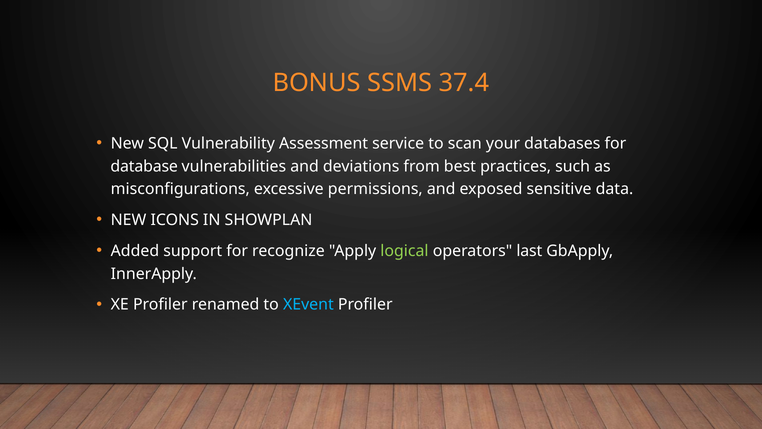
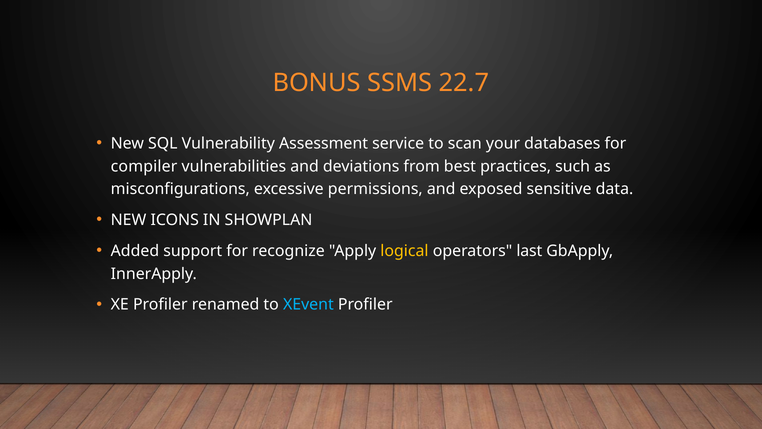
37.4: 37.4 -> 22.7 (464, 83)
database: database -> compiler (144, 166)
logical colour: light green -> yellow (404, 251)
